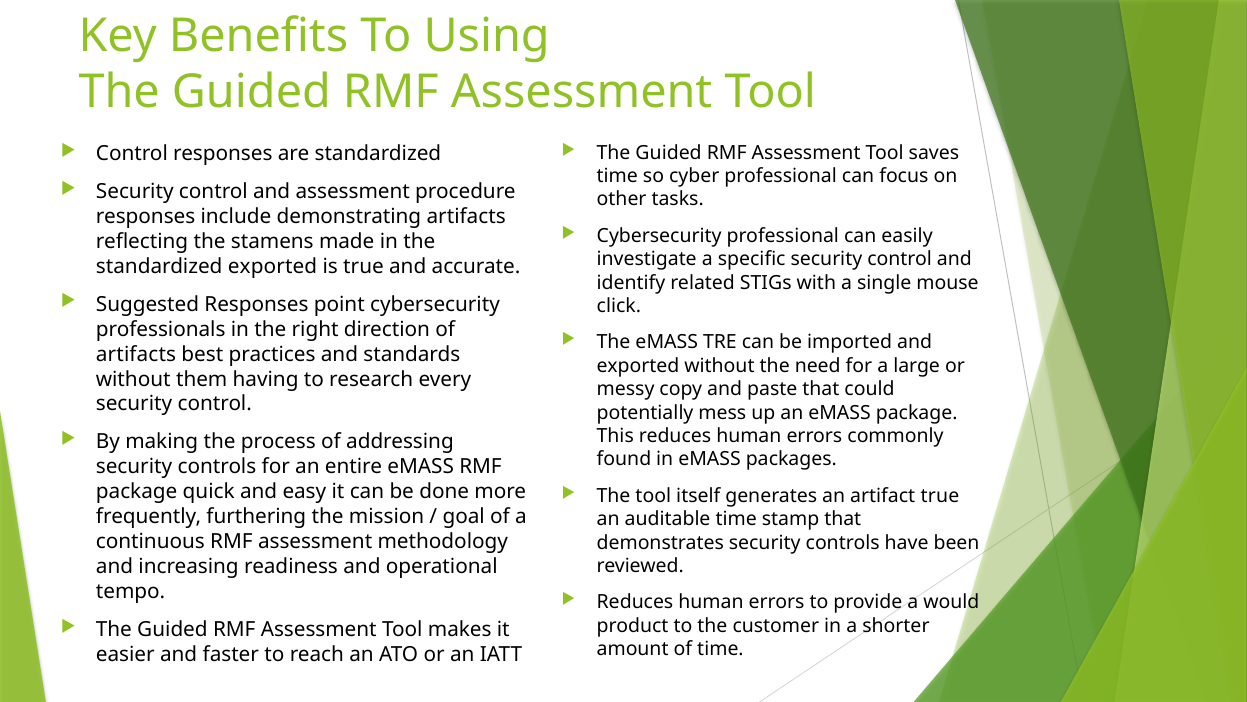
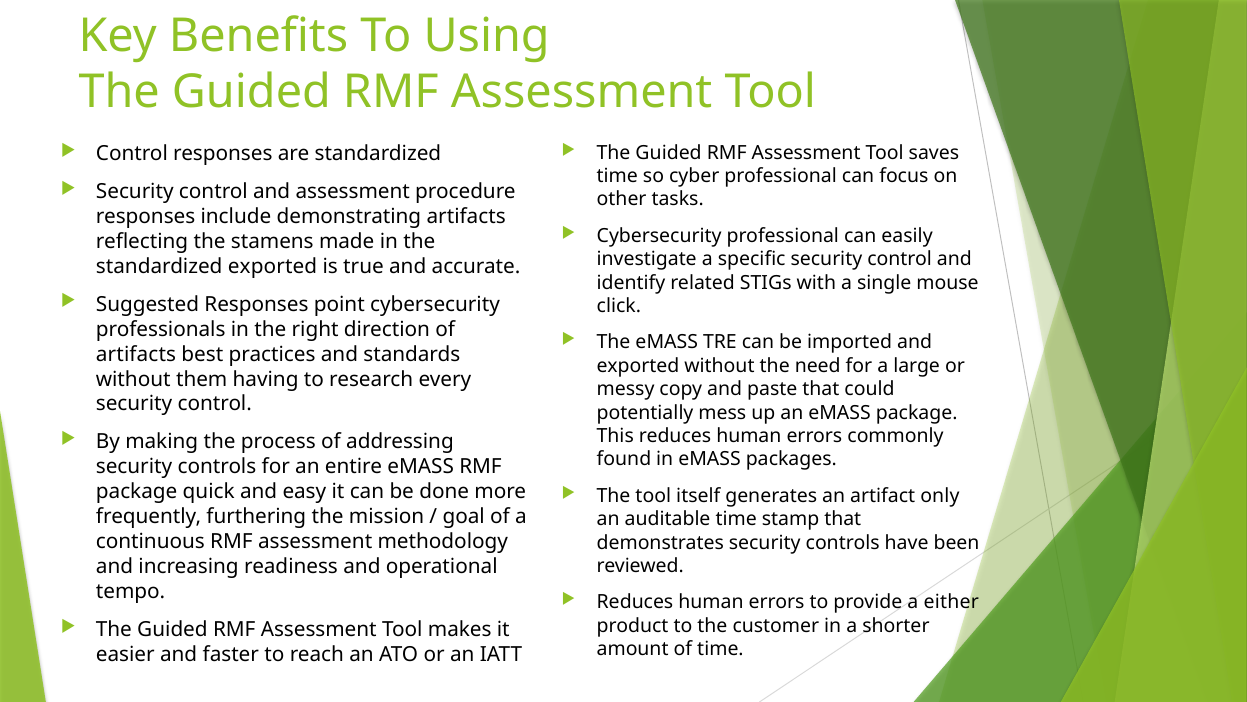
artifact true: true -> only (940, 496)
would: would -> either (951, 602)
